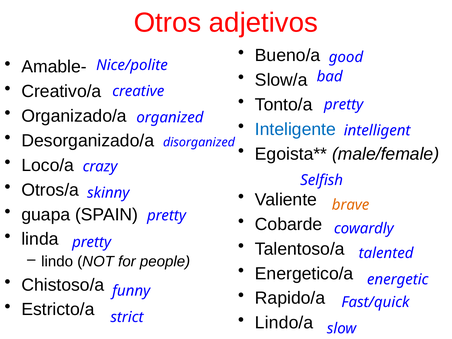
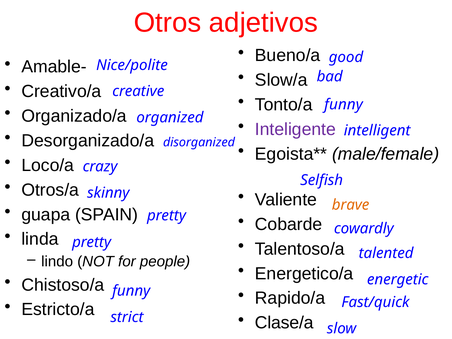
pretty: pretty -> funny (344, 104)
Inteligente colour: blue -> purple (295, 129)
Lindo/a: Lindo/a -> Clase/a (284, 323)
